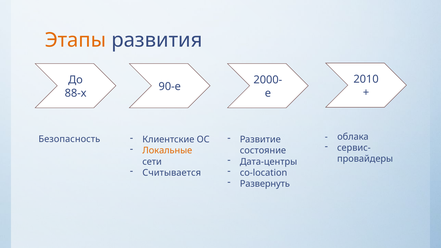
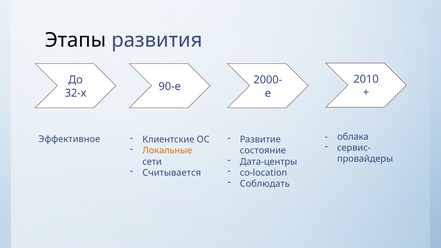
Этапы colour: orange -> black (75, 40)
88-х: 88-х -> 32-х (76, 93)
Безопасность: Безопасность -> Эффективное (69, 139)
Развернуть: Развернуть -> Соблюдать (265, 184)
